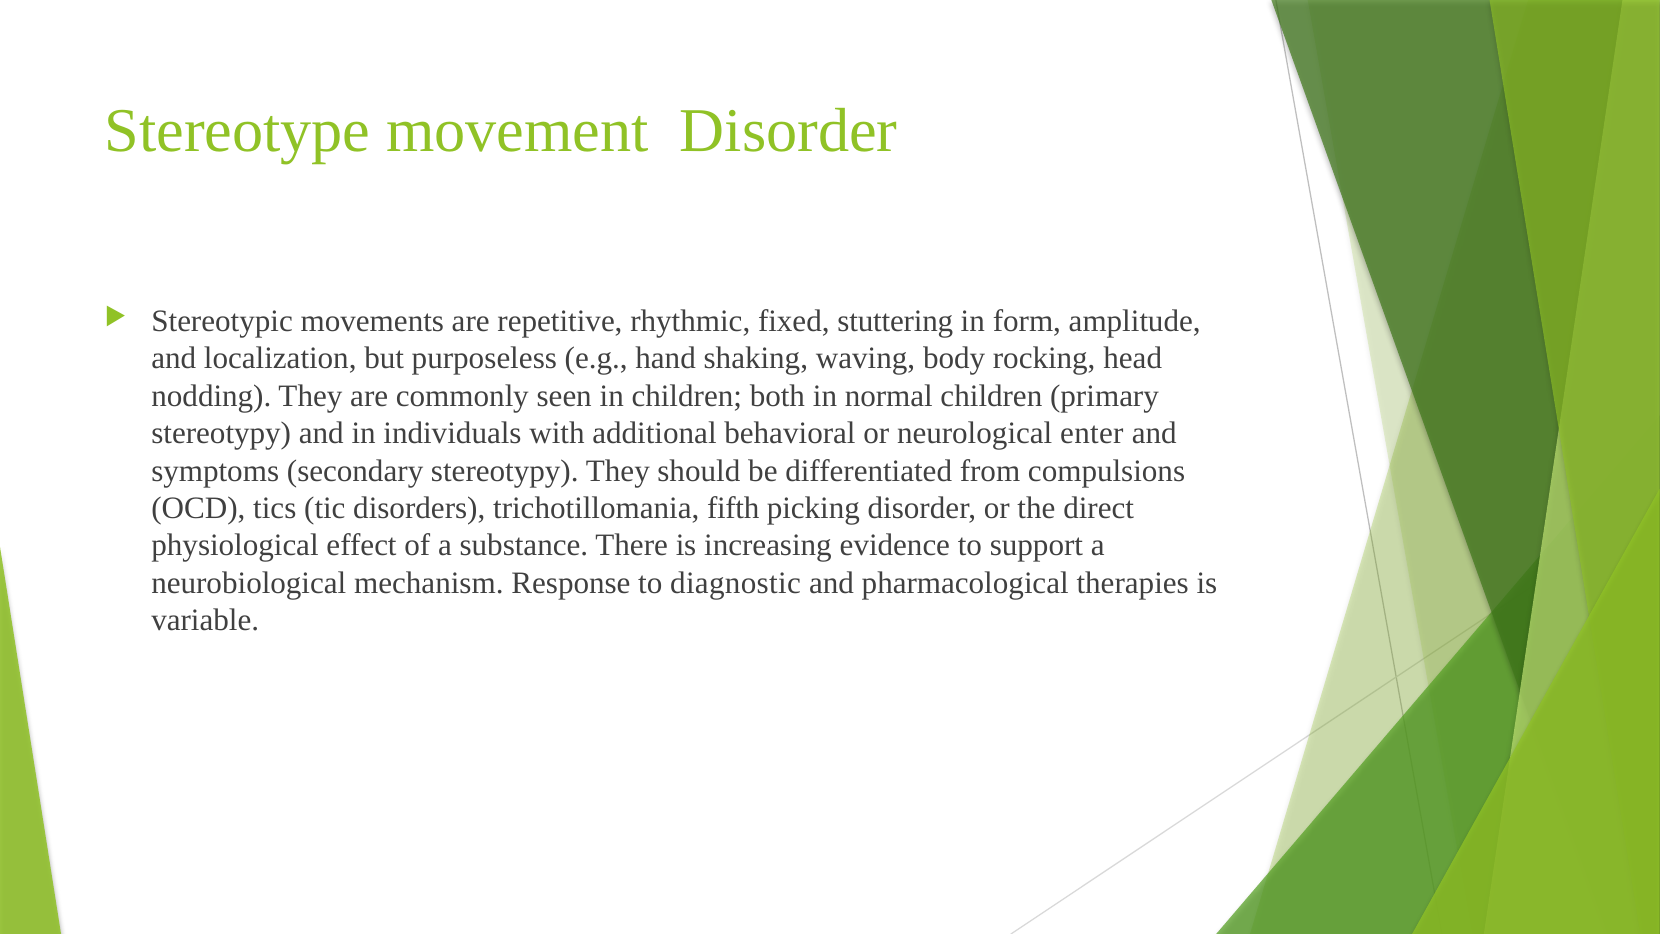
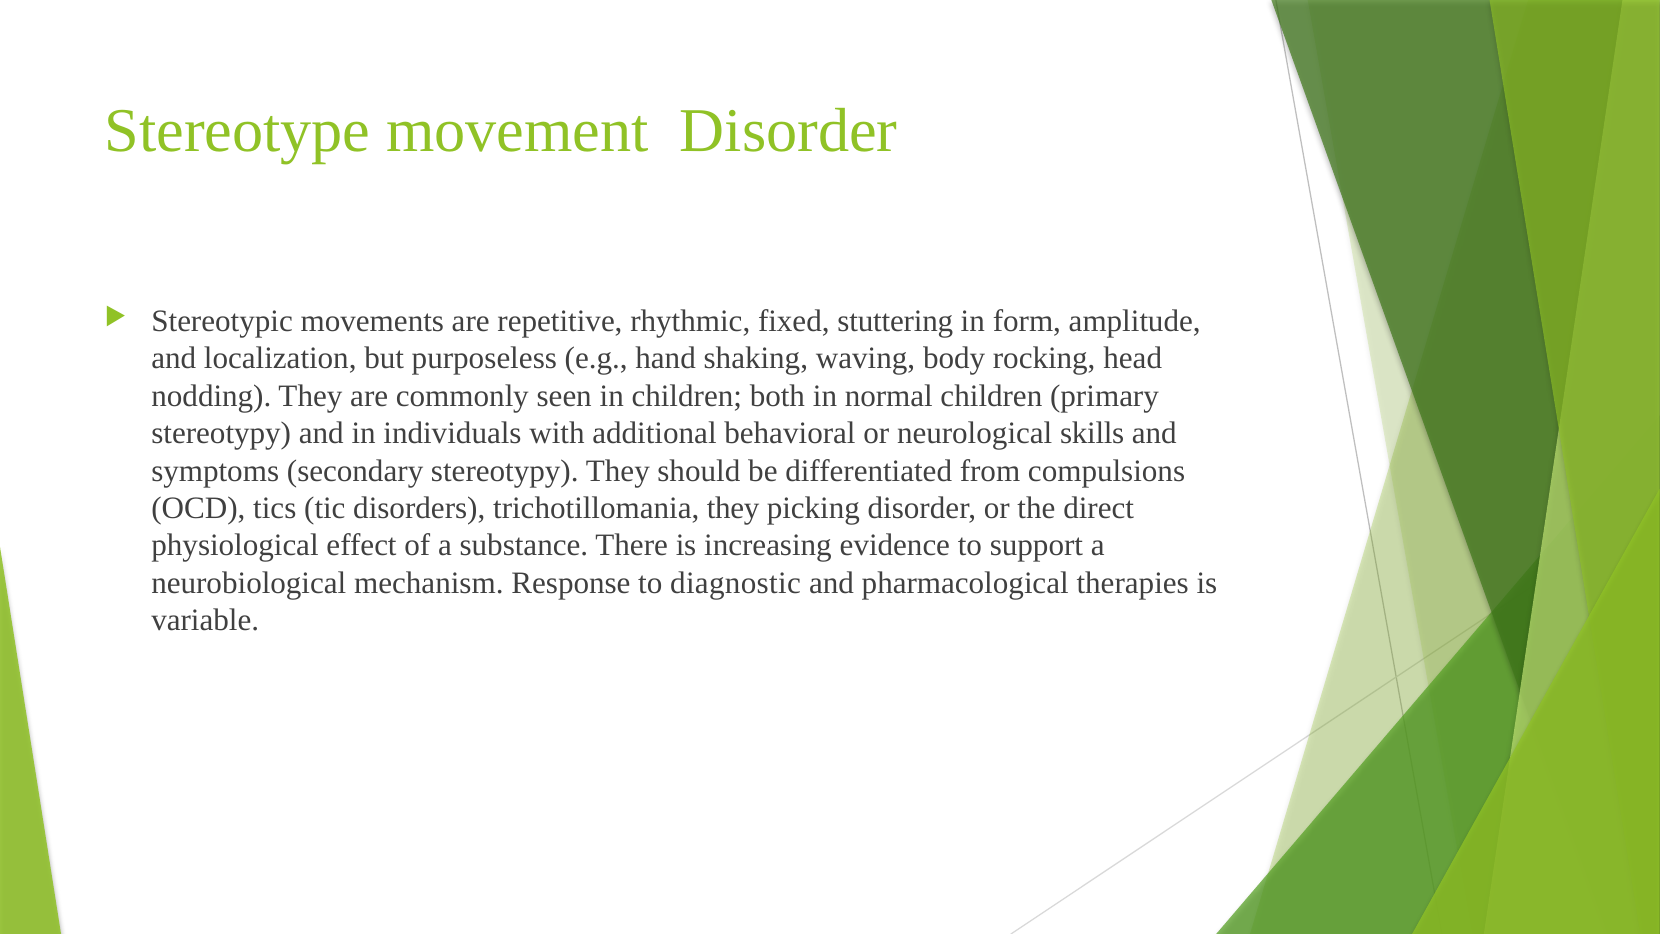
enter: enter -> skills (1092, 433)
trichotillomania fifth: fifth -> they (733, 508)
